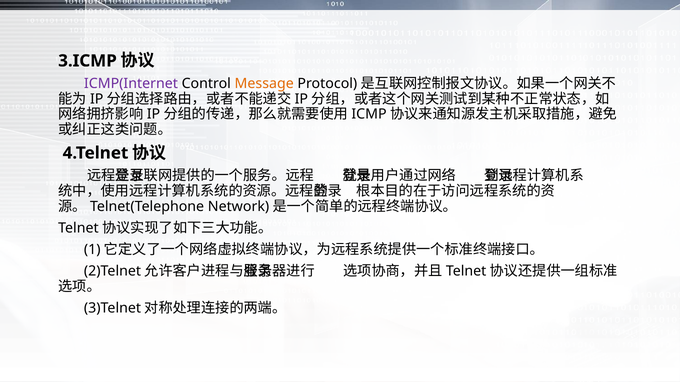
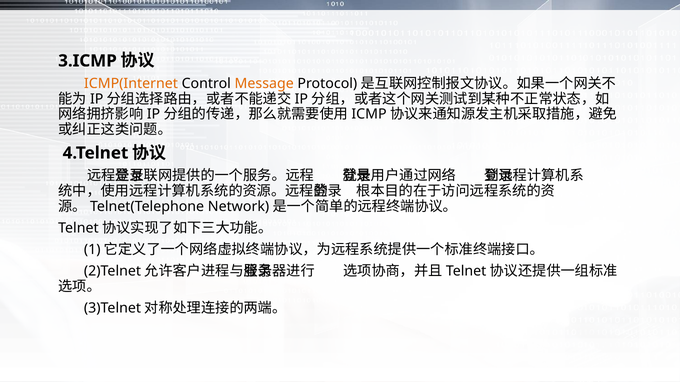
ICMP(Internet colour: purple -> orange (131, 84)
